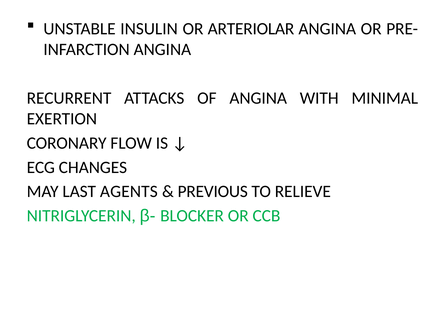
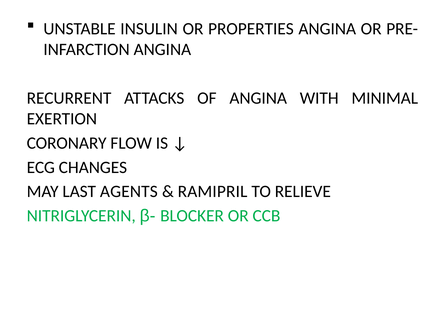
ARTERIOLAR: ARTERIOLAR -> PROPERTIES (251, 29)
PREVIOUS: PREVIOUS -> RAMIPRIL (213, 191)
